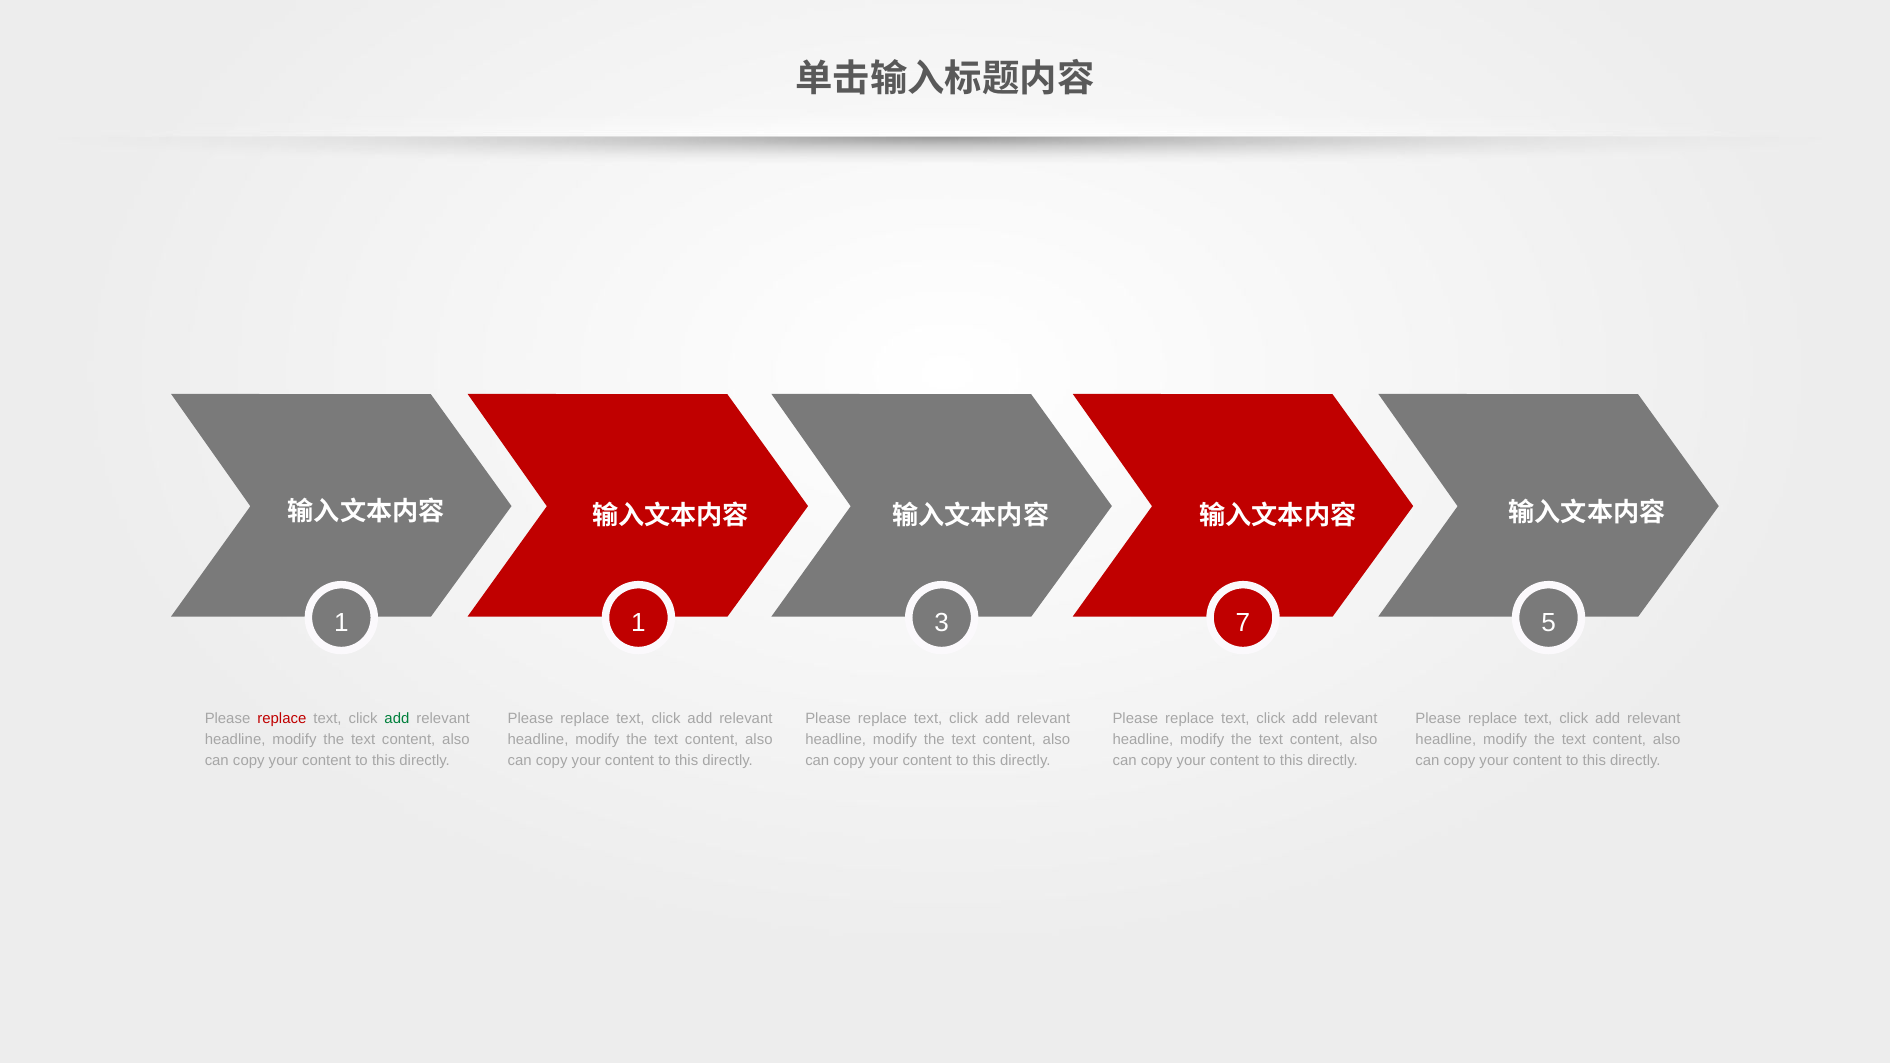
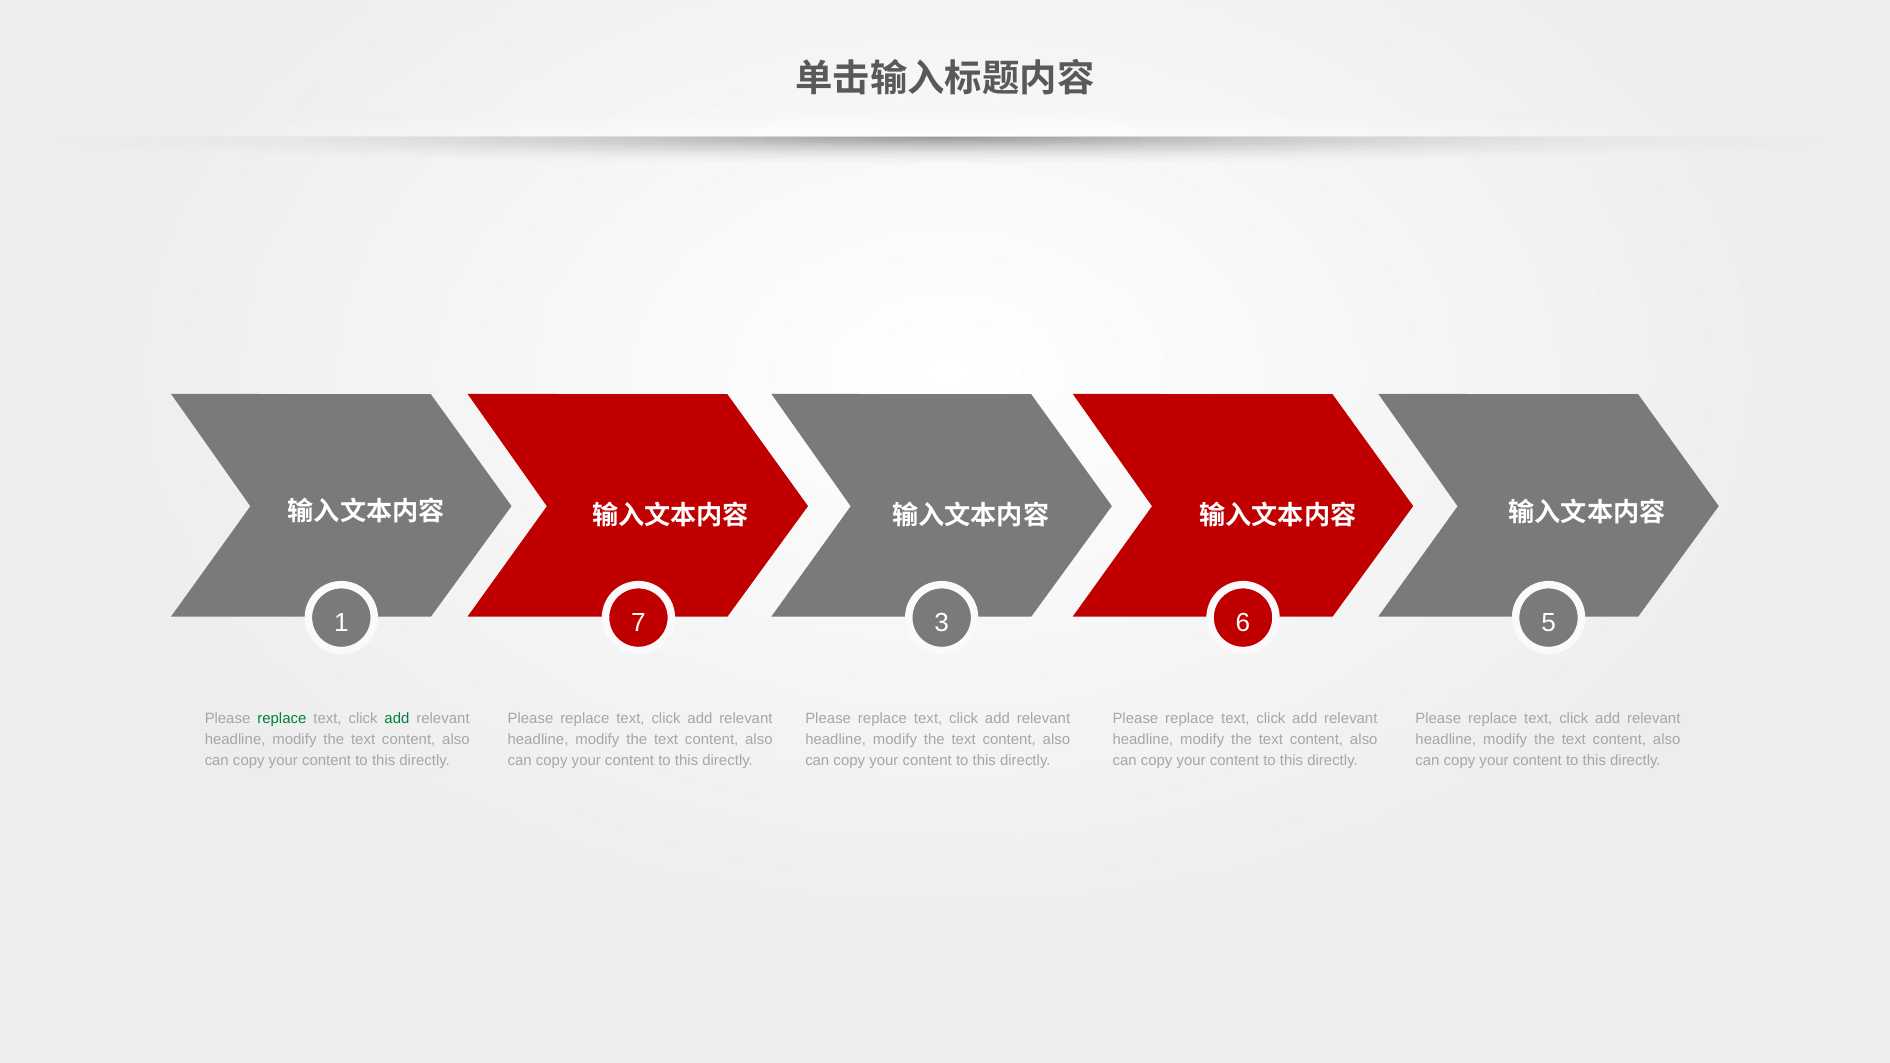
1 1: 1 -> 7 (638, 623)
7: 7 -> 6 (1243, 623)
replace colour: red -> green (282, 718)
